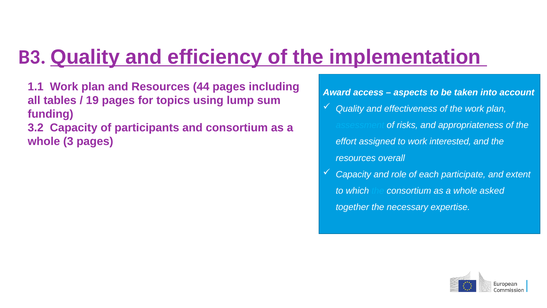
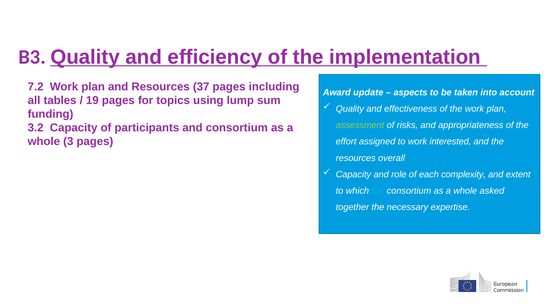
1.1: 1.1 -> 7.2 (36, 87)
44: 44 -> 37 (201, 87)
access: access -> update (368, 92)
assessment colour: light blue -> light green (360, 125)
participate: participate -> complexity (464, 174)
